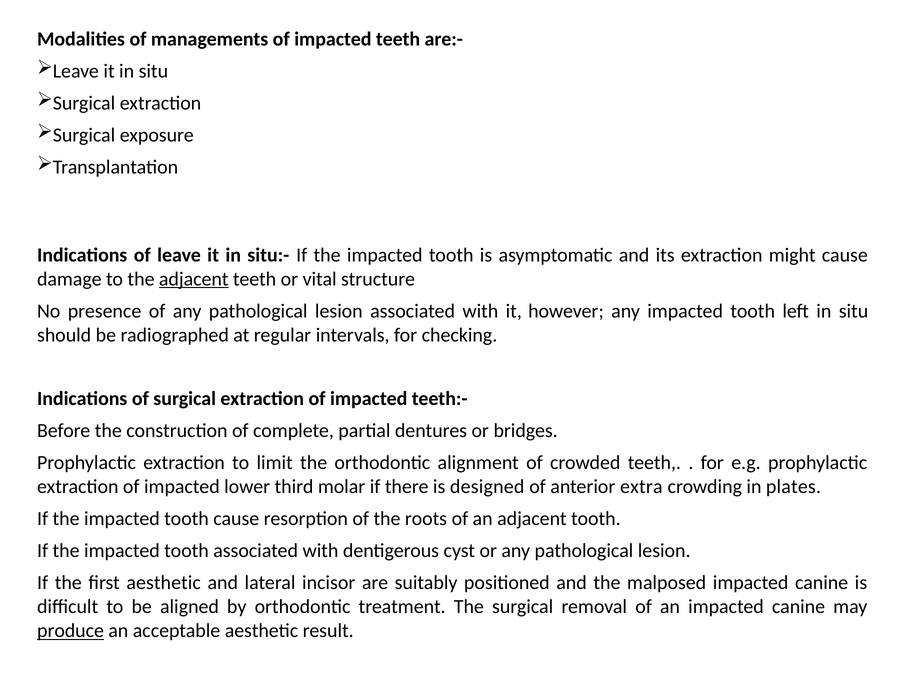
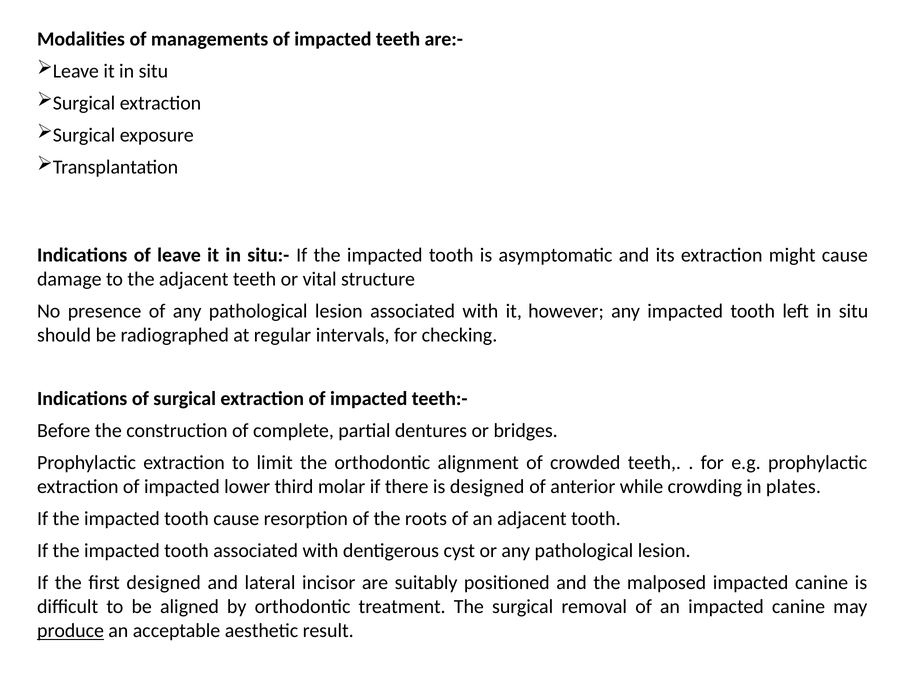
adjacent underline: present -> none (194, 279)
extra: extra -> while (642, 486)
first aesthetic: aesthetic -> designed (164, 582)
